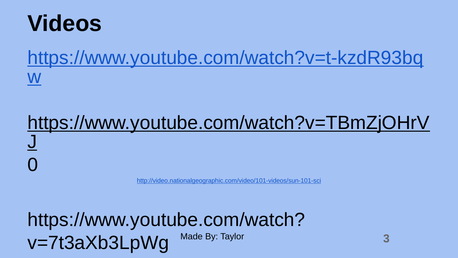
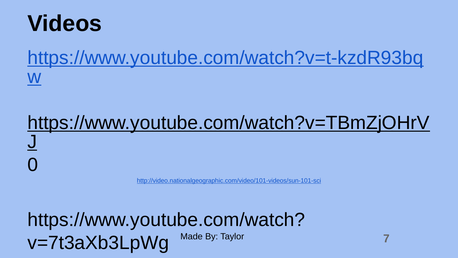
3: 3 -> 7 (386, 238)
